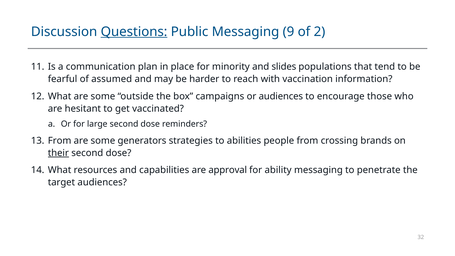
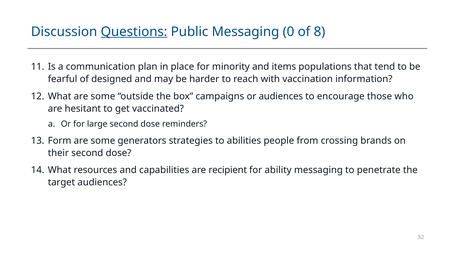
9: 9 -> 0 (289, 32)
2: 2 -> 8 (319, 32)
slides: slides -> items (284, 67)
assumed: assumed -> designed (112, 79)
From: From -> Form (60, 141)
their underline: present -> none (58, 153)
approval: approval -> recipient (228, 170)
